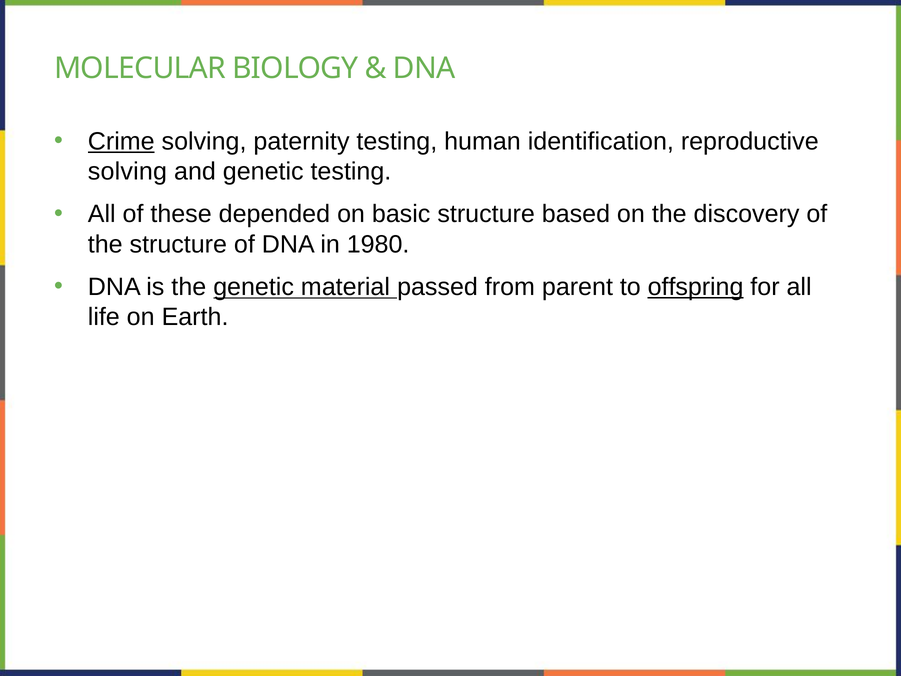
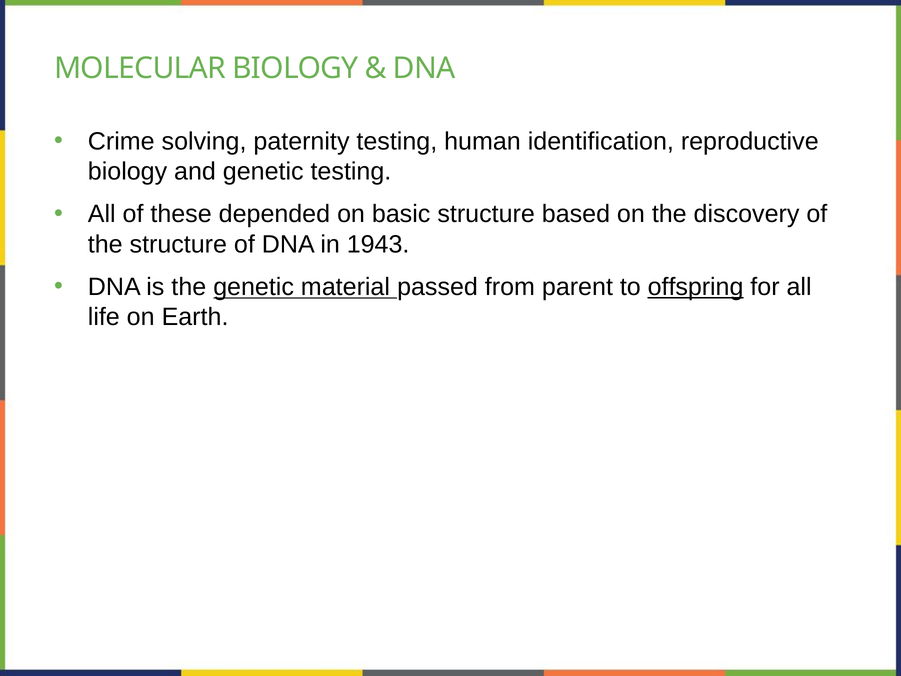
Crime underline: present -> none (121, 141)
solving: solving -> biology (128, 172)
1980: 1980 -> 1943 (378, 244)
